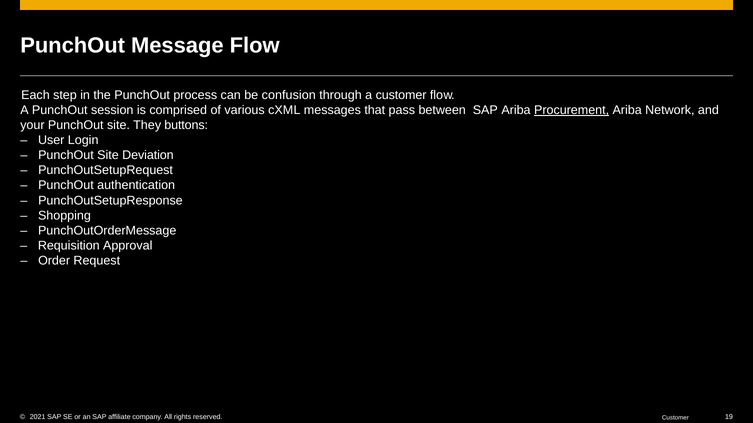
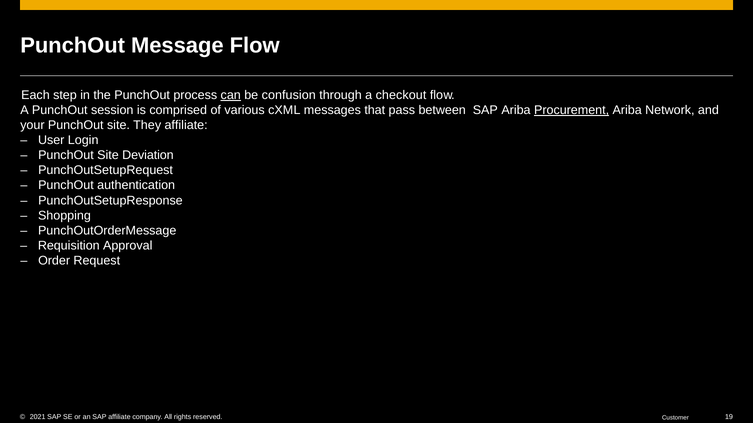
can underline: none -> present (231, 95)
a customer: customer -> checkout (401, 95)
They buttons: buttons -> affiliate (186, 125)
